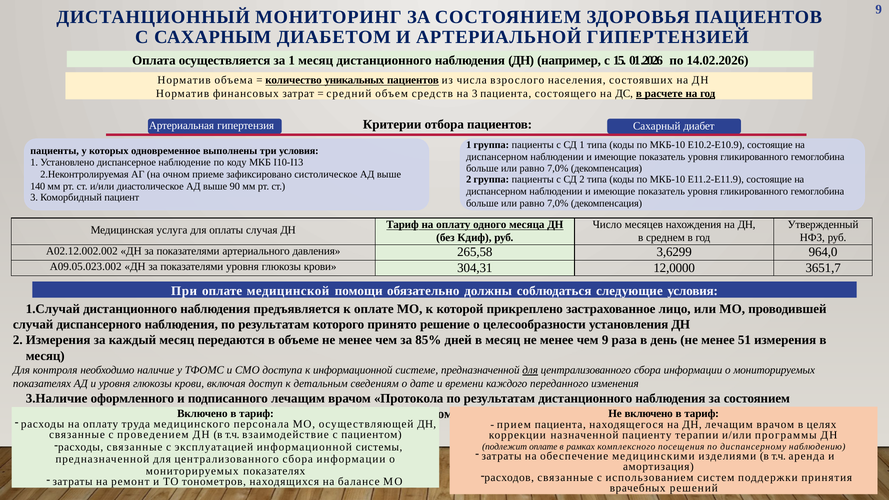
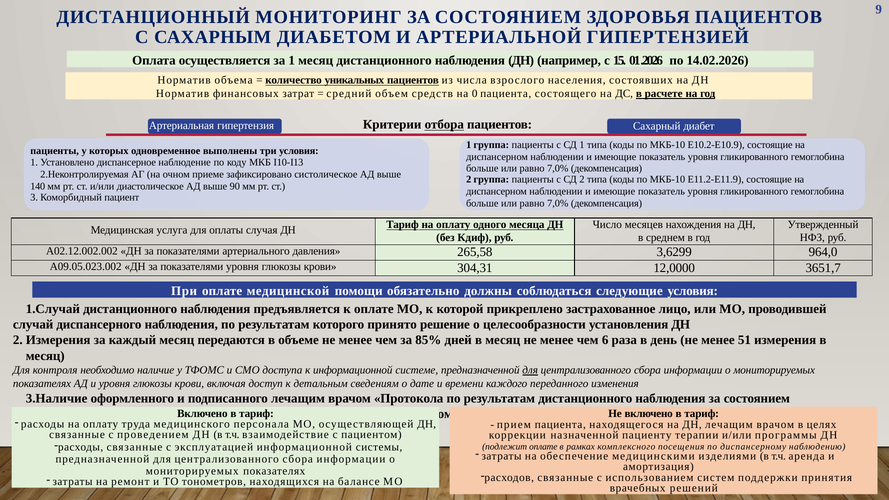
3: 3 -> 0 (475, 93)
отбора underline: none -> present (444, 125)
чем 9: 9 -> 6 (605, 340)
